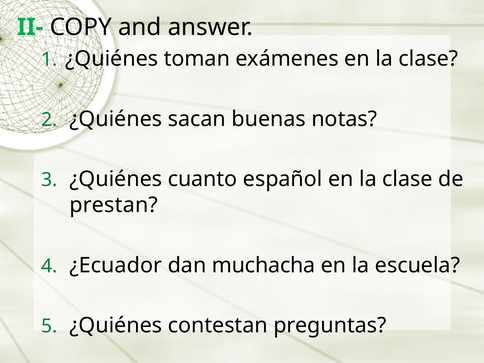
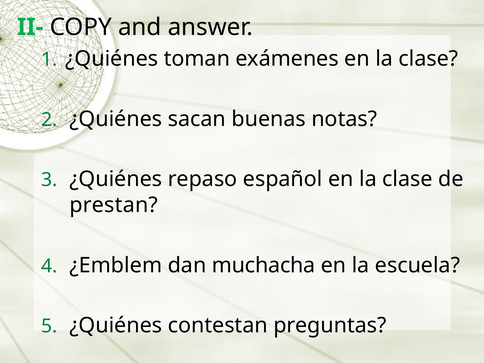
cuanto: cuanto -> repaso (203, 179)
¿Ecuador: ¿Ecuador -> ¿Emblem (116, 265)
